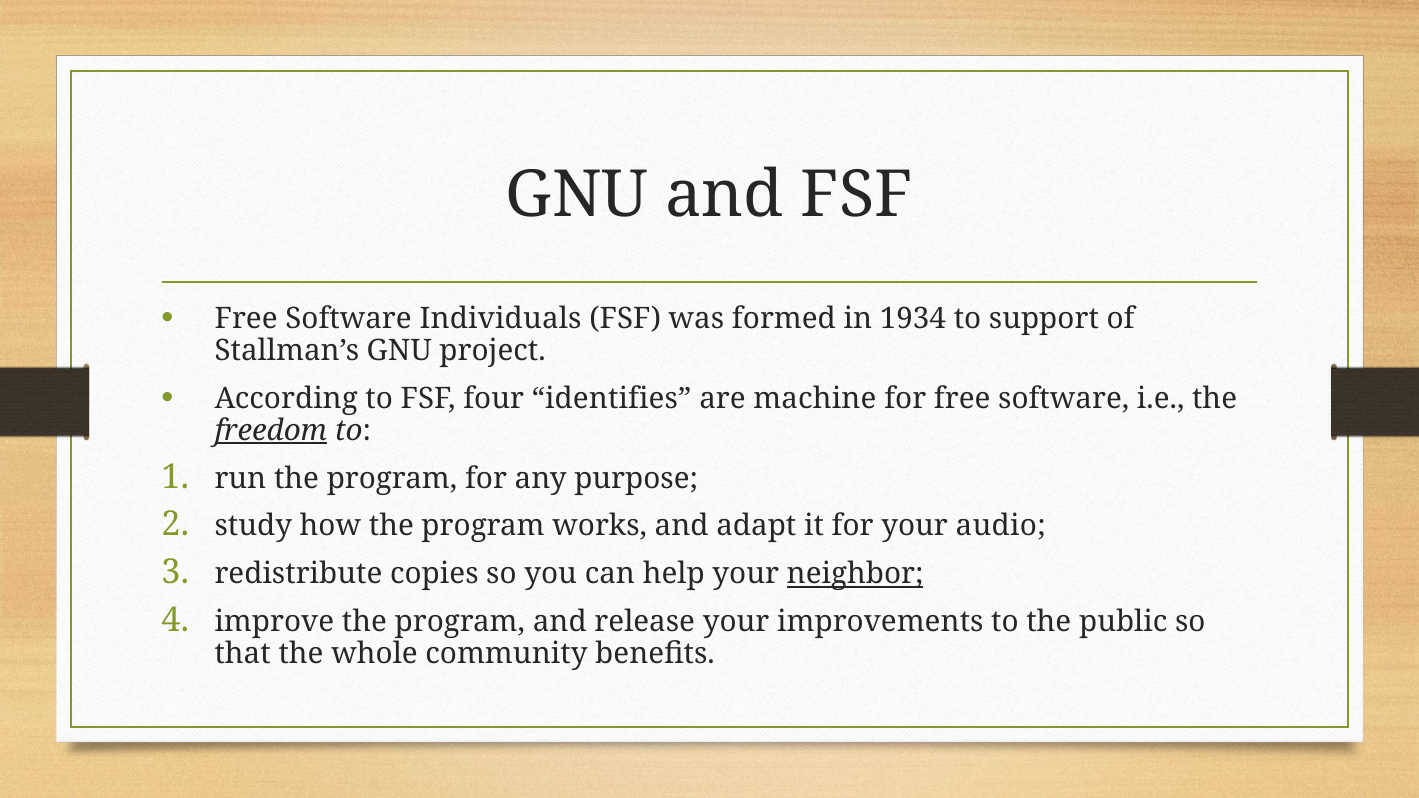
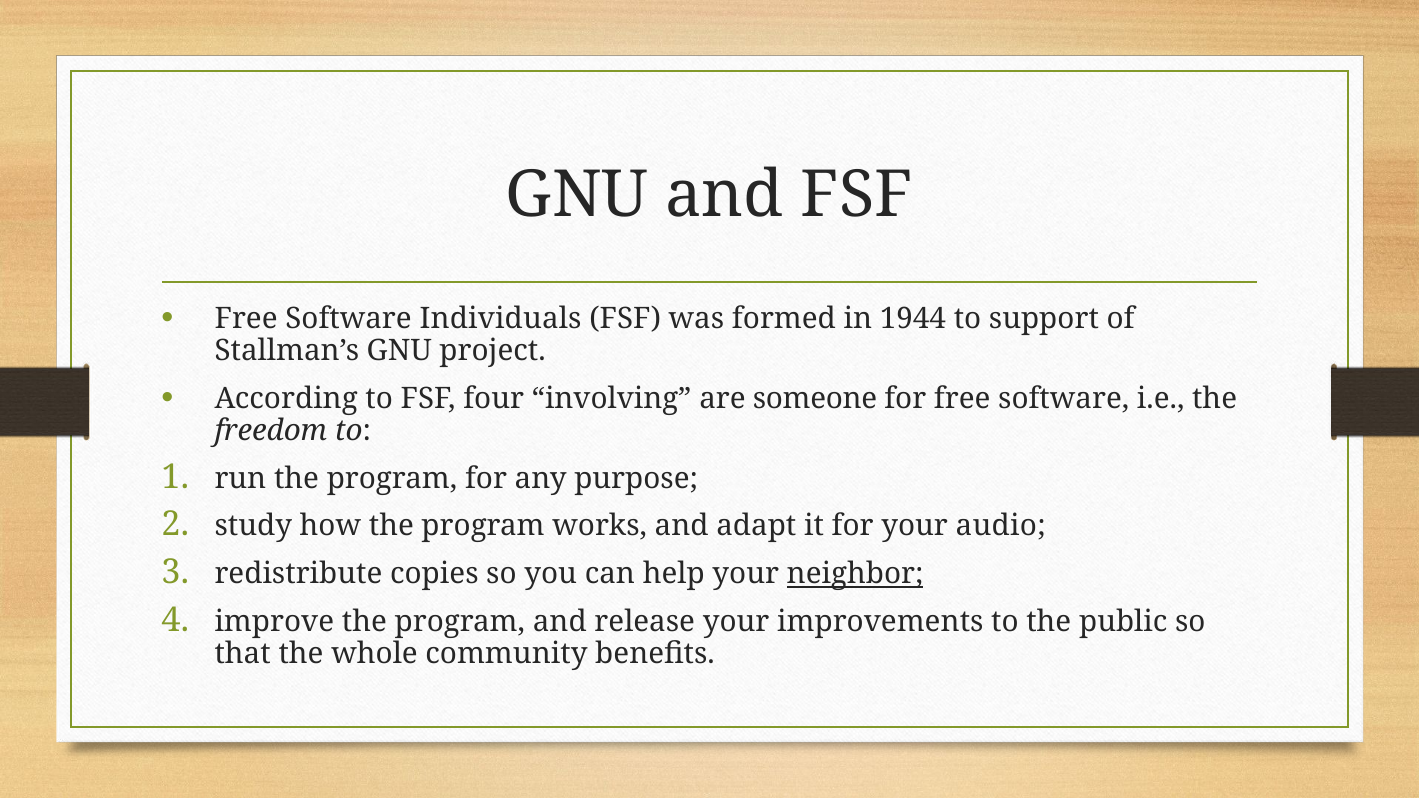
1934: 1934 -> 1944 (913, 319)
identifies: identifies -> involving (612, 399)
machine: machine -> someone (815, 399)
freedom underline: present -> none (271, 430)
